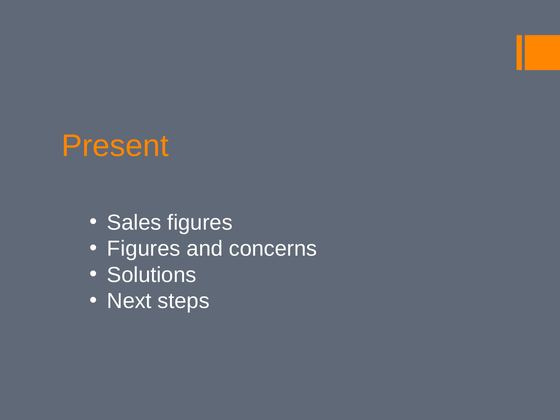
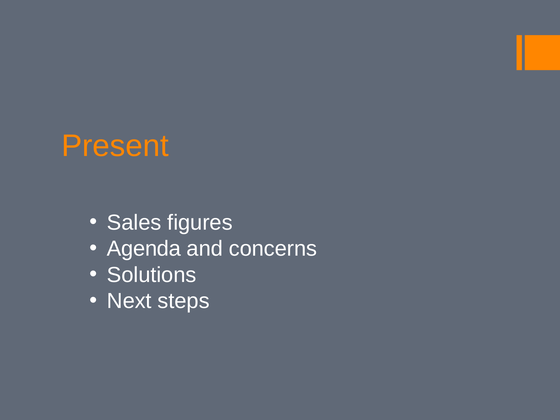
Figures: Figures -> Agenda (144, 249)
